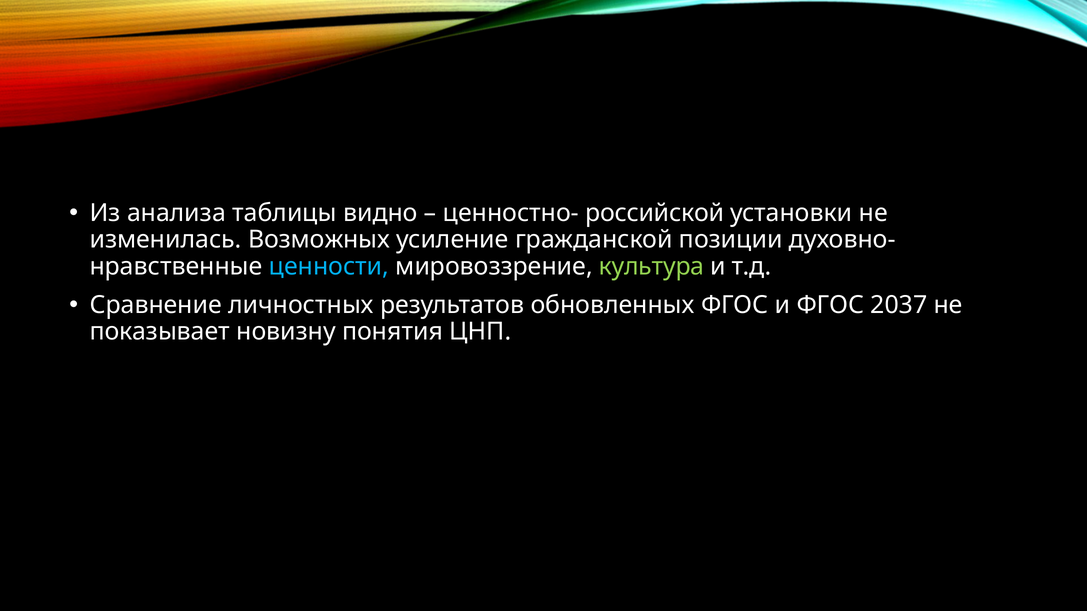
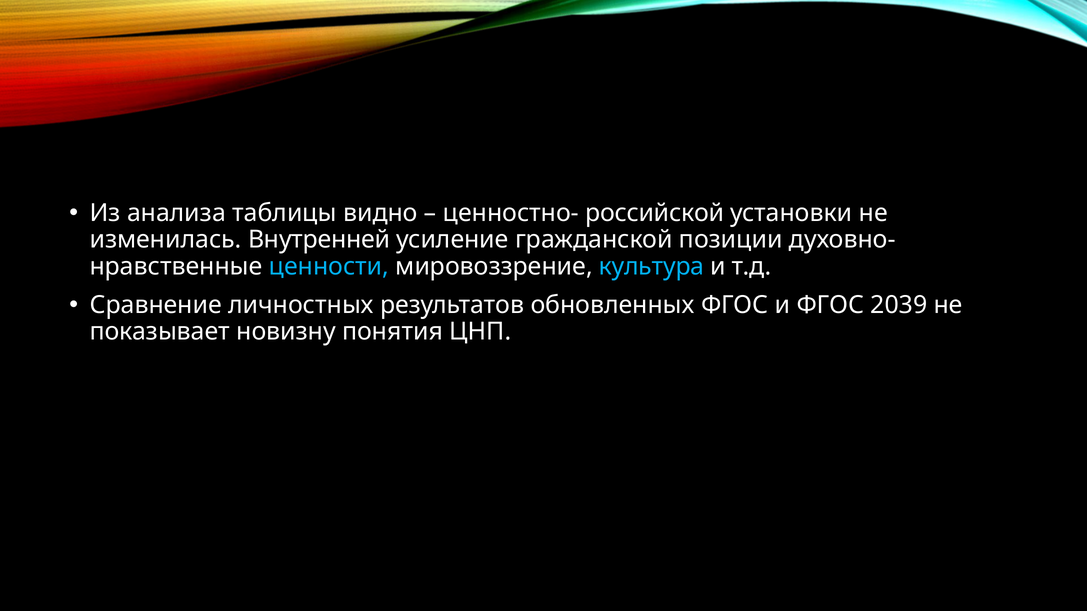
Возможных: Возможных -> Внутренней (319, 240)
культура colour: light green -> light blue (652, 267)
2037: 2037 -> 2039 (899, 305)
